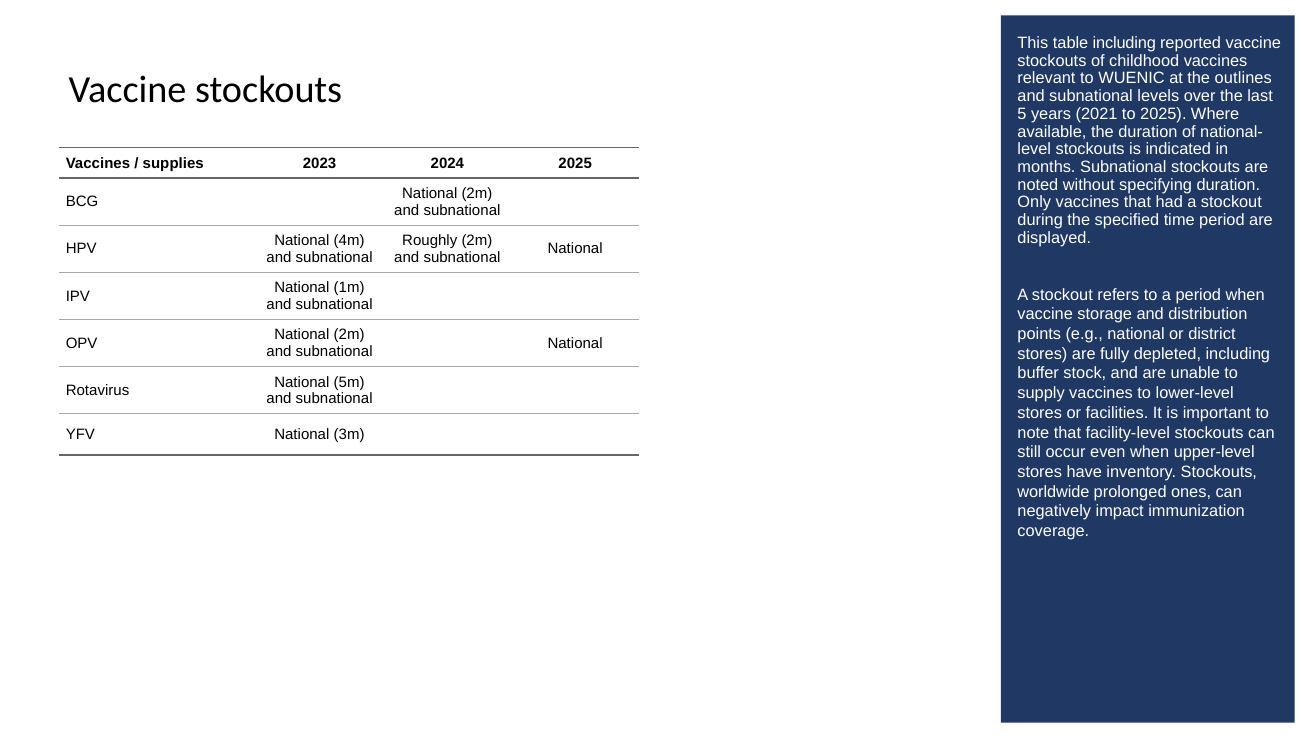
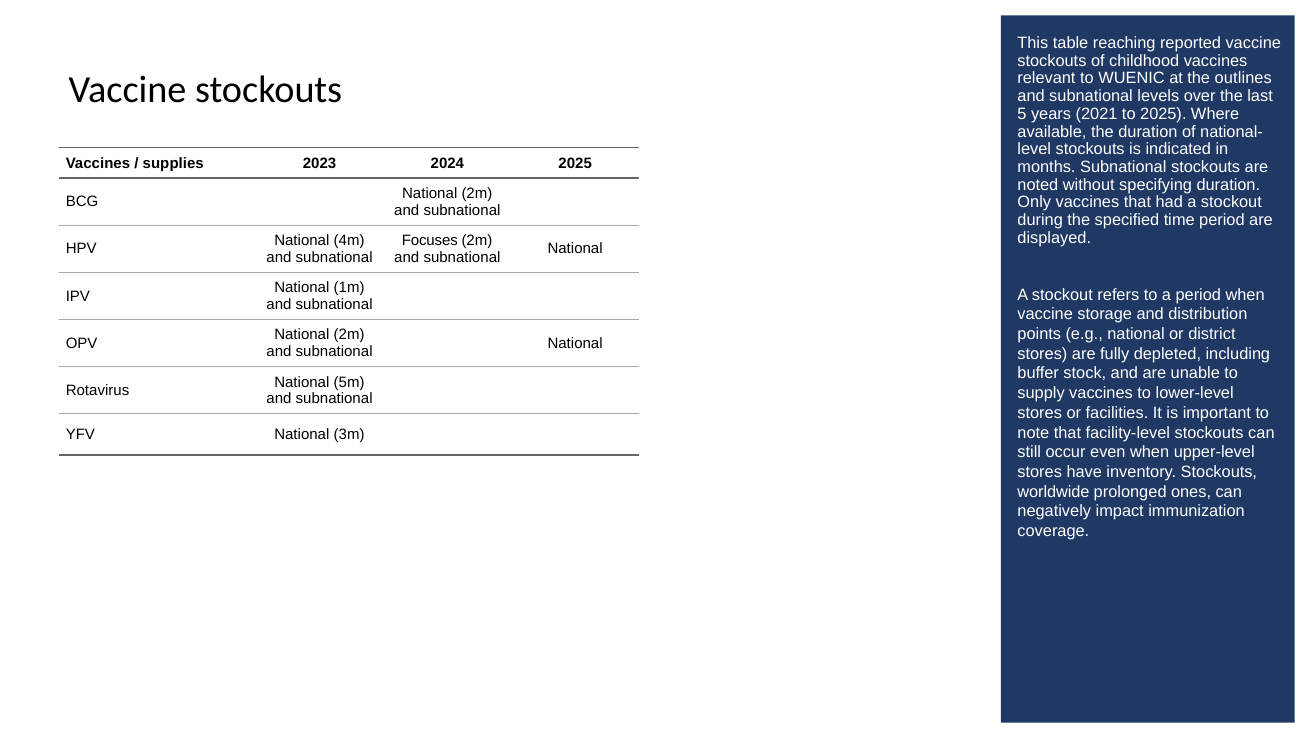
table including: including -> reaching (1124, 43)
Roughly: Roughly -> Focuses (430, 240)
